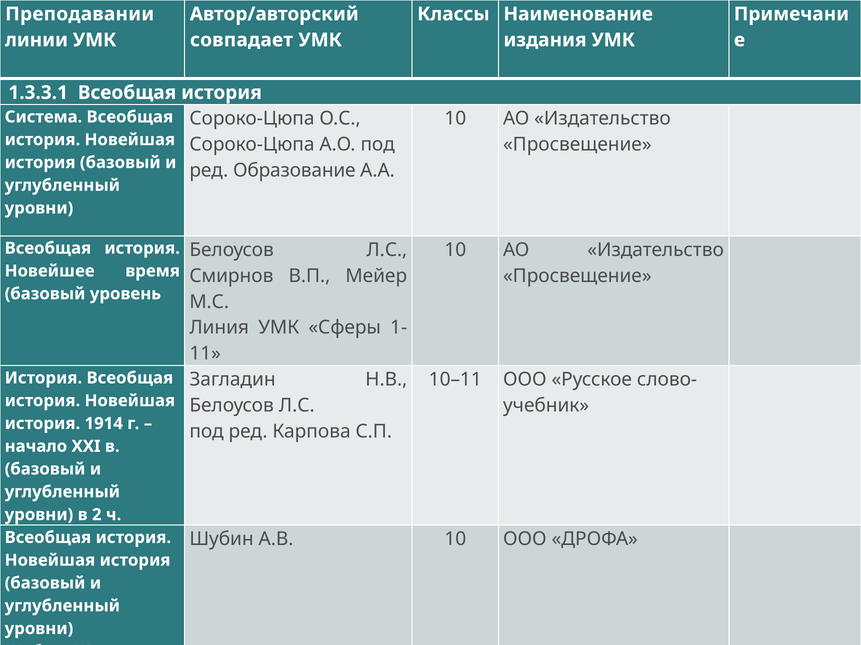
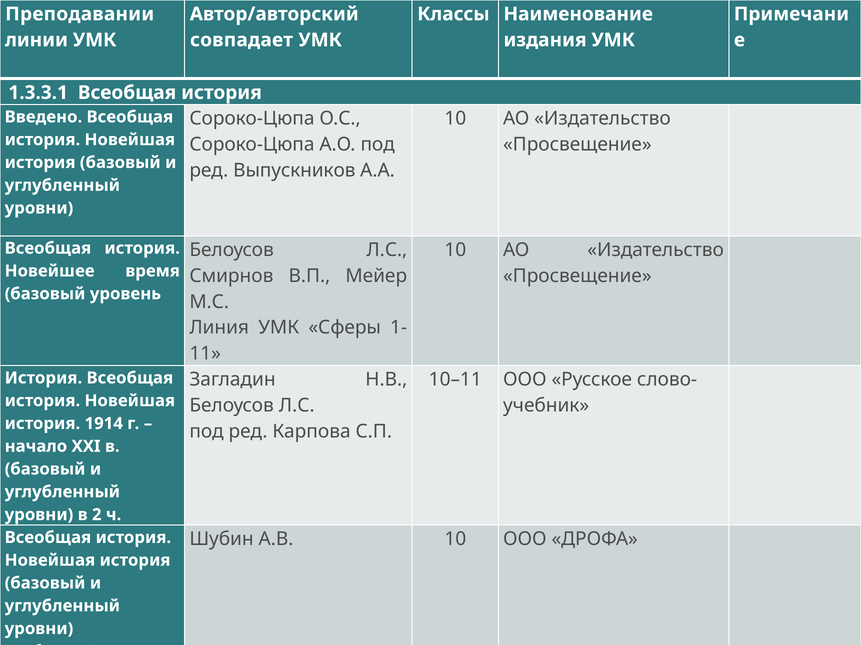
Система: Система -> Введено (43, 117)
Образование: Образование -> Выпускников (294, 171)
